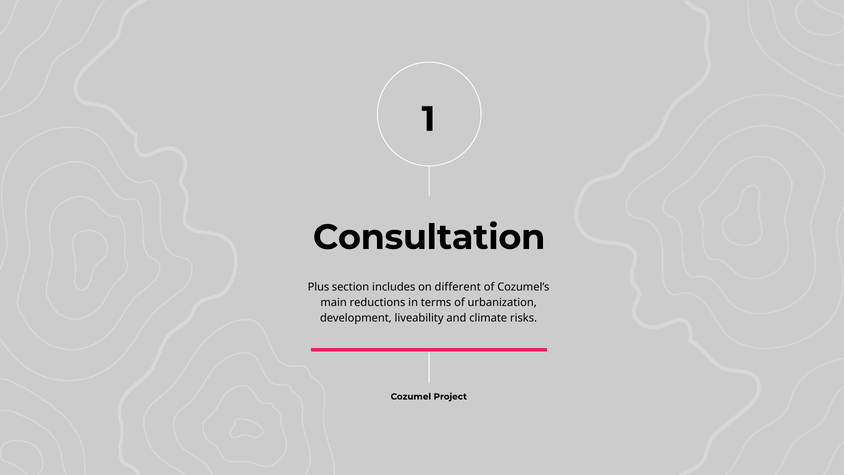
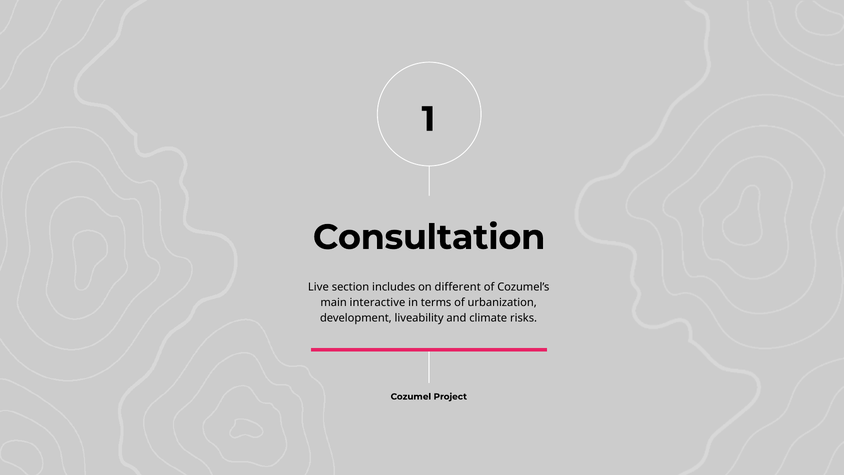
Plus: Plus -> Live (318, 287)
reductions: reductions -> interactive (377, 302)
